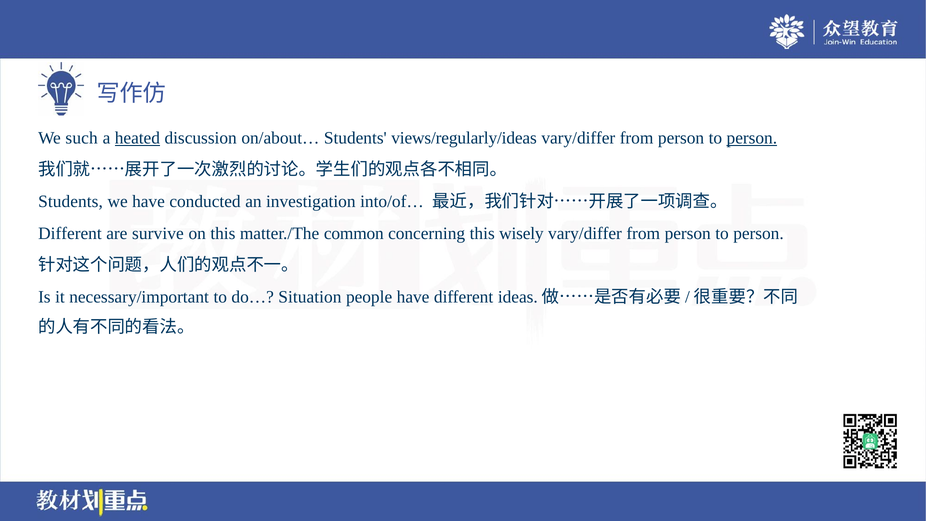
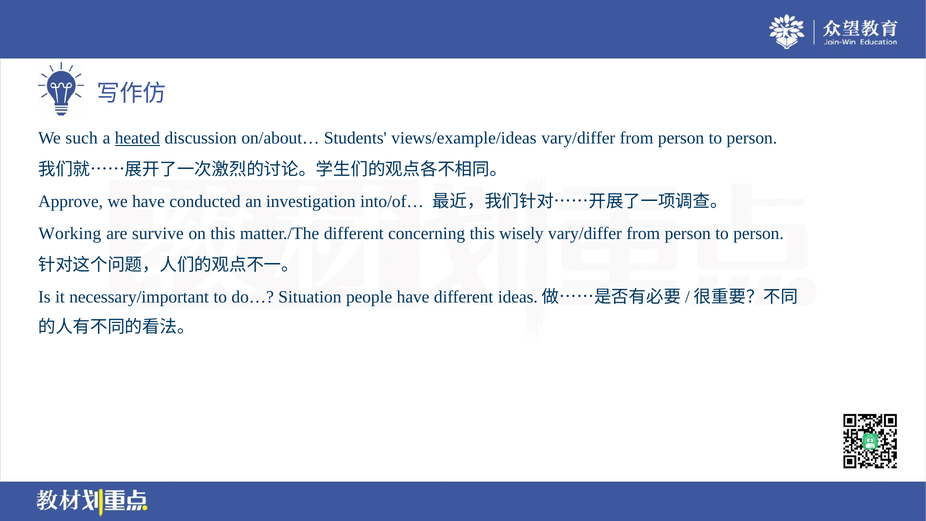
views/regularly/ideas: views/regularly/ideas -> views/example/ideas (464, 138)
person underline: present -> none (752, 138)
Students: Students -> Approve (71, 202)
Different: Different -> Working (70, 233)
matter./The common: common -> different (354, 233)
